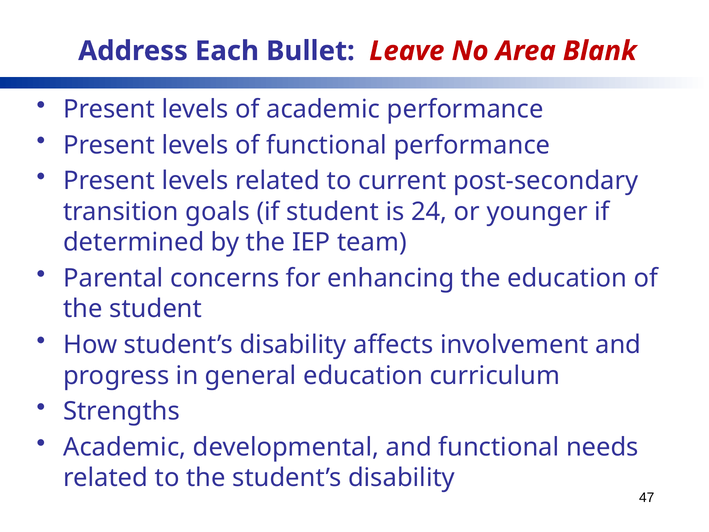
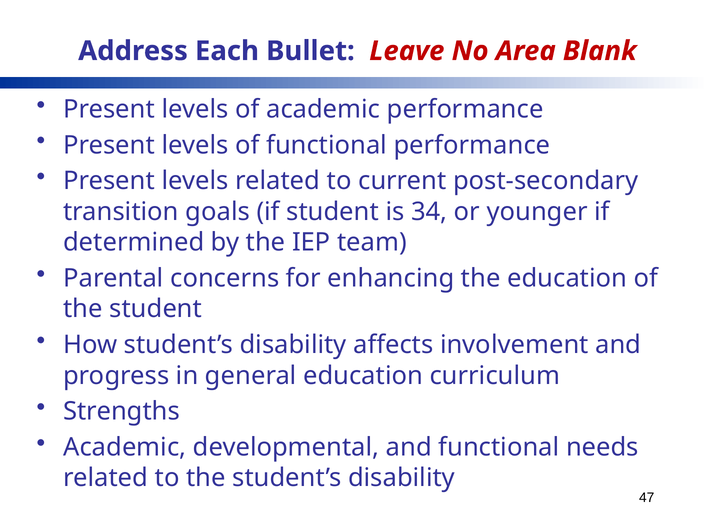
24: 24 -> 34 (429, 212)
